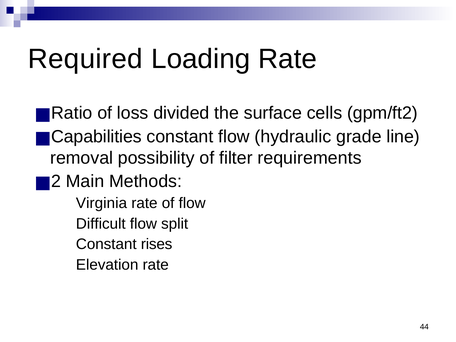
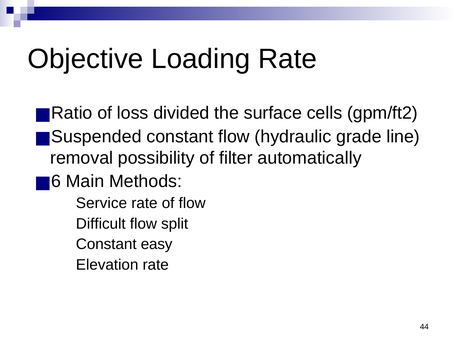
Required: Required -> Objective (85, 59)
Capabilities: Capabilities -> Suspended (96, 137)
requirements: requirements -> automatically (310, 158)
2: 2 -> 6 (56, 181)
Virginia: Virginia -> Service (101, 203)
rises: rises -> easy (157, 244)
